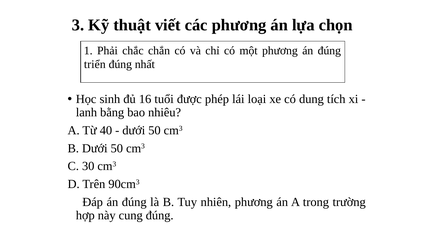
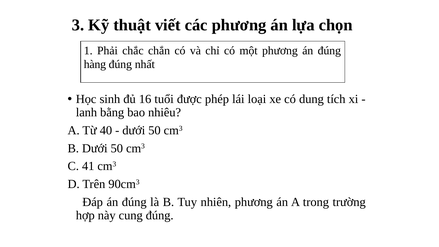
triển: triển -> hàng (95, 64)
30: 30 -> 41 (88, 166)
